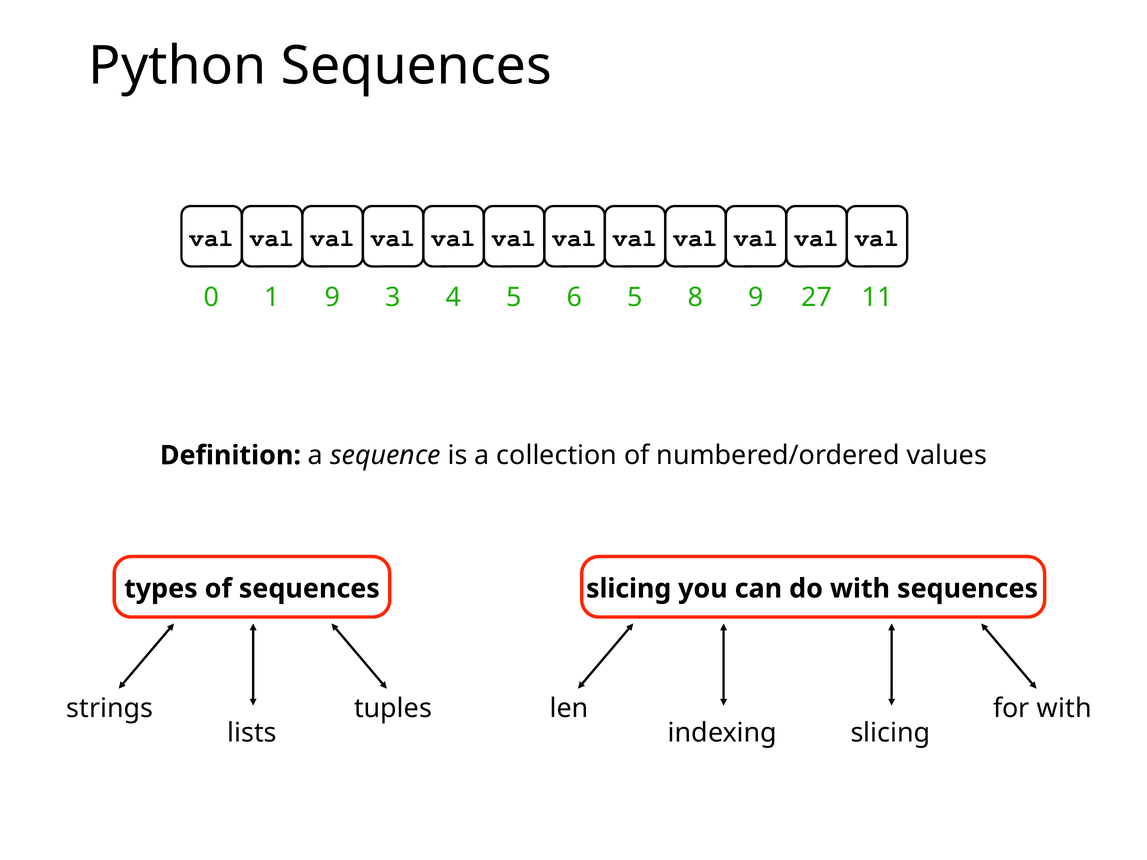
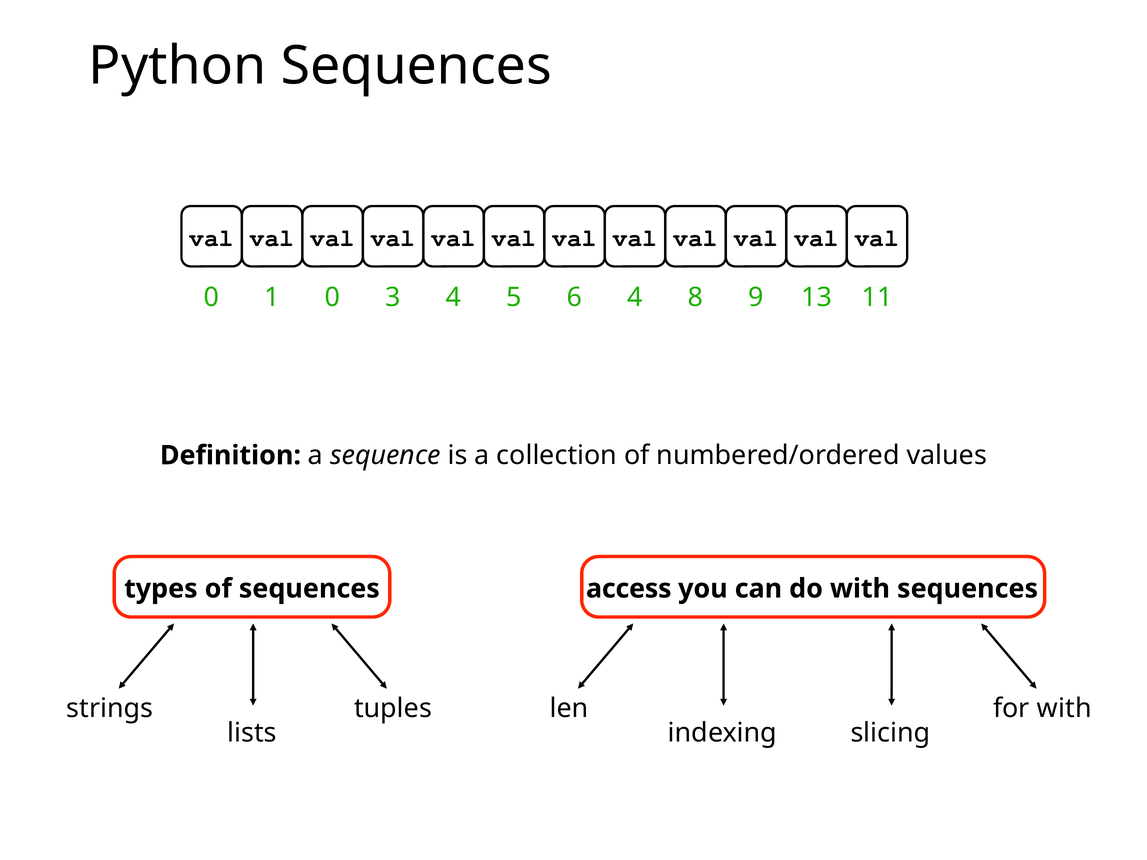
1 9: 9 -> 0 (333, 298)
6 5: 5 -> 4 (635, 298)
27: 27 -> 13 (817, 298)
slicing: slicing -> access (629, 589)
